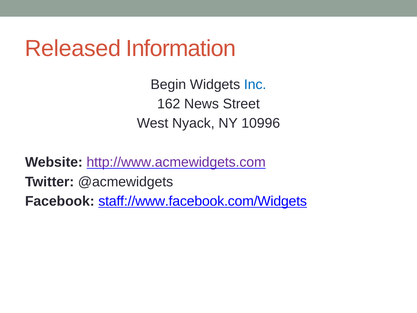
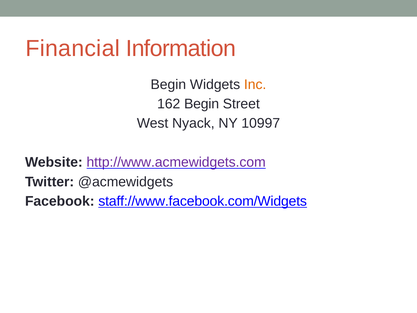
Released: Released -> Financial (73, 49)
Inc colour: blue -> orange (255, 84)
162 News: News -> Begin (202, 104)
10996: 10996 -> 10997 (261, 123)
